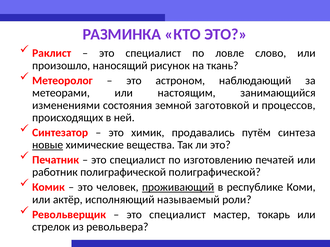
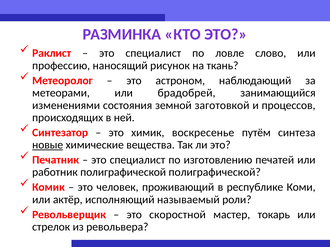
произошло: произошло -> профессию (61, 66)
настоящим: настоящим -> брадобрей (187, 93)
продавались: продавались -> воскресенье (203, 133)
проживающий underline: present -> none (178, 188)
специалист: специалист -> скоростной (178, 215)
